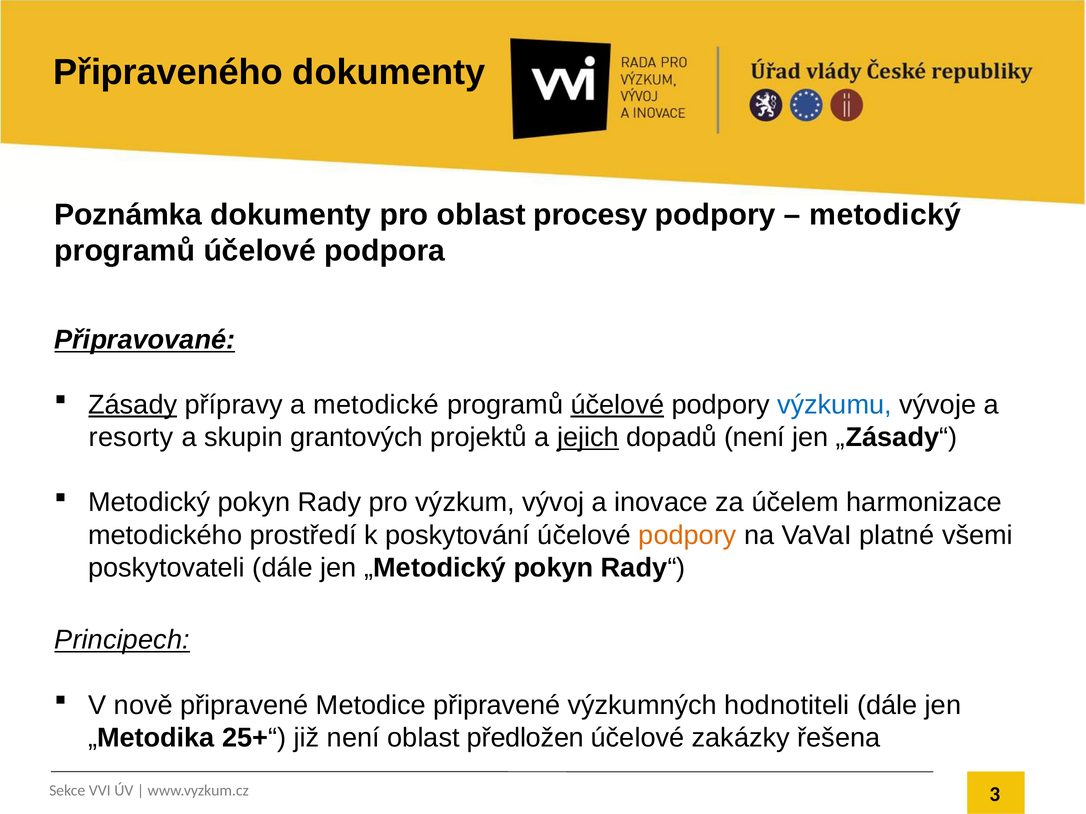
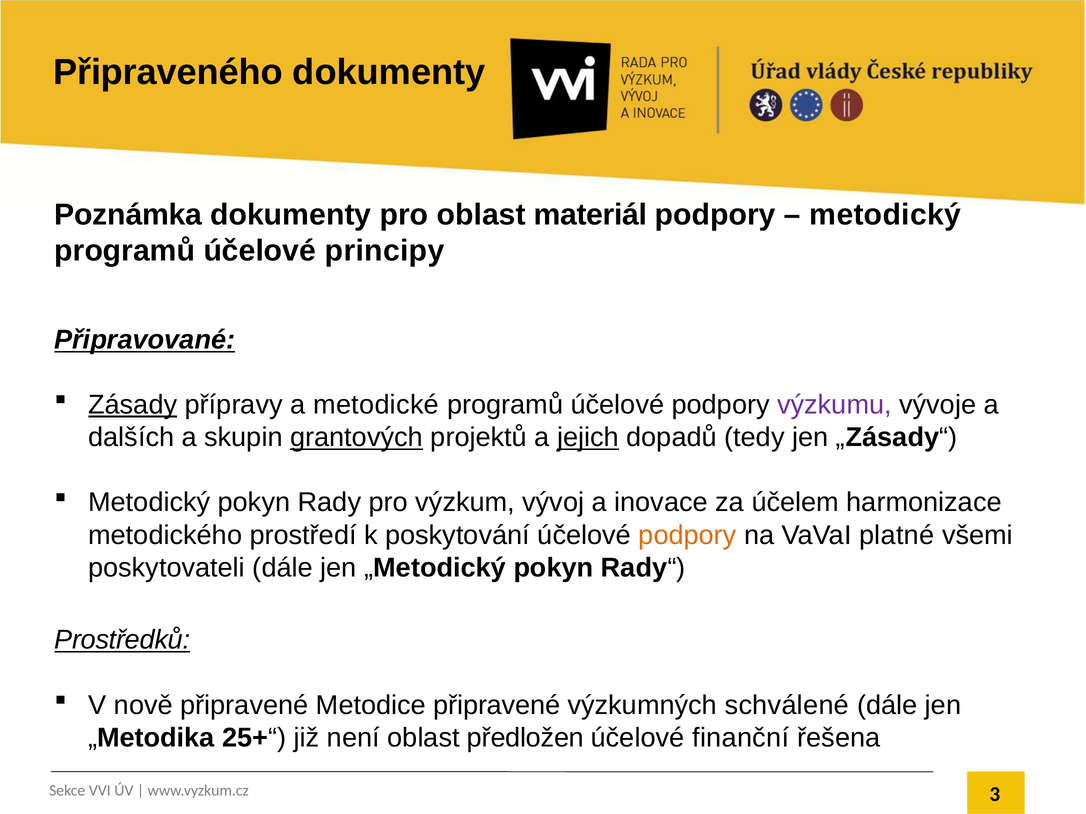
procesy: procesy -> materiál (590, 215)
podpora: podpora -> principy (385, 251)
účelové underline: present -> none (617, 405)
výzkumu colour: blue -> purple (834, 405)
resorty: resorty -> dalších (131, 438)
grantových underline: none -> present (357, 438)
dopadů není: není -> tedy (754, 438)
Principech: Principech -> Prostředků (122, 640)
hodnotiteli: hodnotiteli -> schválené (787, 705)
zakázky: zakázky -> finanční (741, 738)
